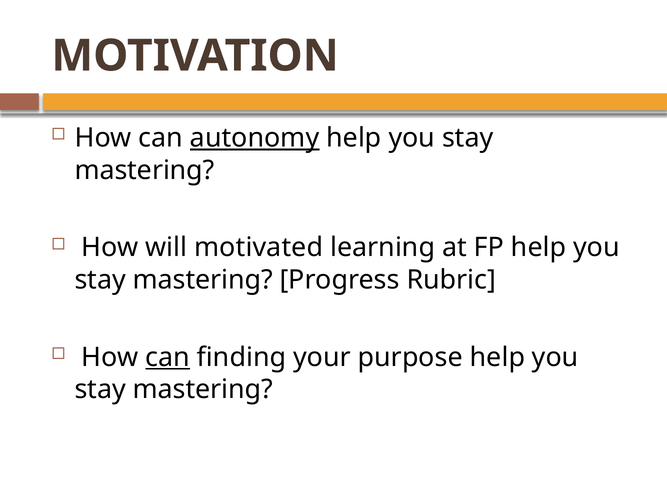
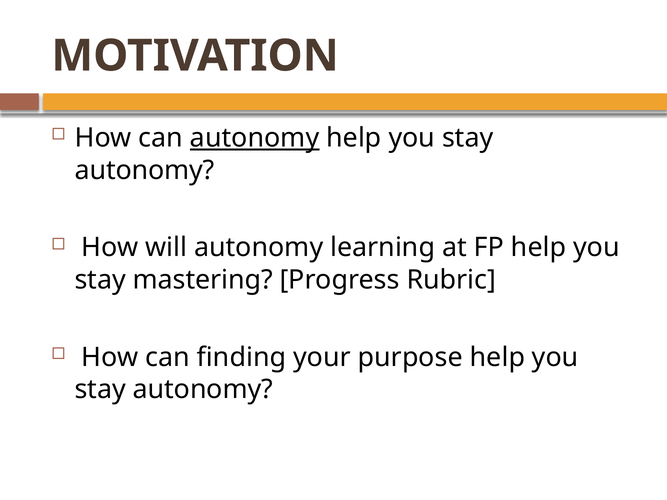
mastering: mastering -> autonomy (145, 170)
will motivated: motivated -> autonomy (259, 248)
can underline: present -> none (168, 357)
mastering: mastering -> autonomy (203, 390)
